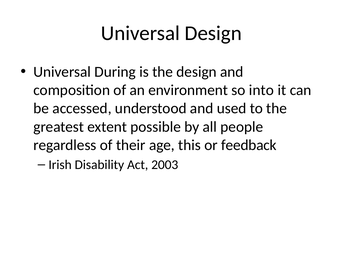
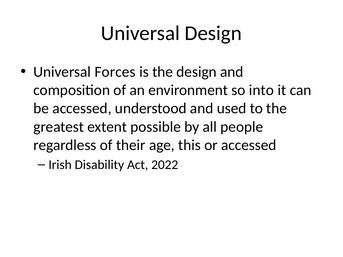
During: During -> Forces (115, 72)
or feedback: feedback -> accessed (249, 145)
2003: 2003 -> 2022 (165, 165)
